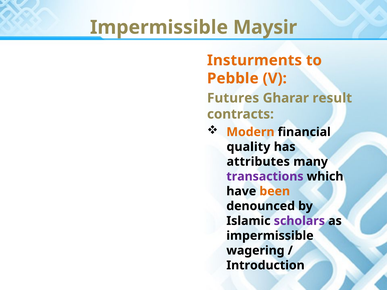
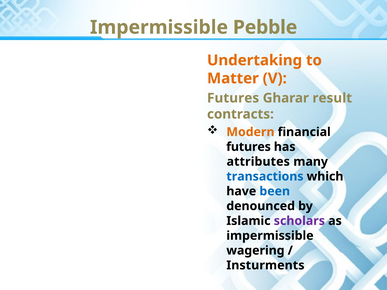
Maysir: Maysir -> Pebble (265, 27)
Insturments: Insturments -> Undertaking (255, 60)
Pebble: Pebble -> Matter (233, 78)
quality: quality -> futures (249, 147)
transactions colour: purple -> blue (265, 177)
been colour: orange -> blue (275, 191)
Introduction: Introduction -> Insturments (265, 266)
